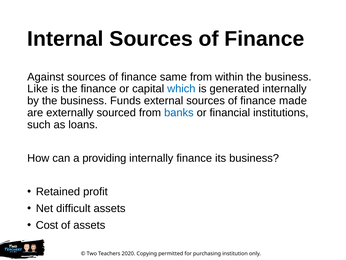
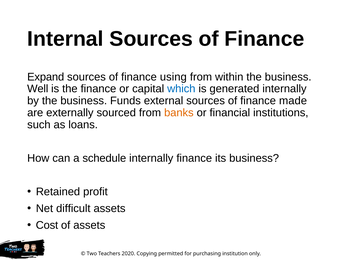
Against: Against -> Expand (46, 77)
same: same -> using (173, 77)
Like: Like -> Well (38, 89)
banks colour: blue -> orange (179, 113)
providing: providing -> schedule (104, 158)
